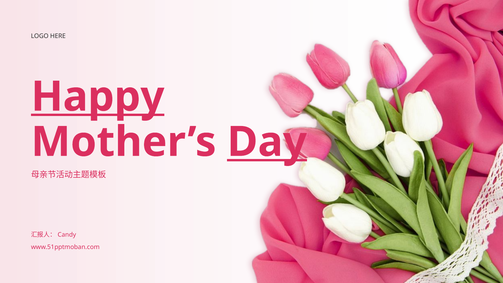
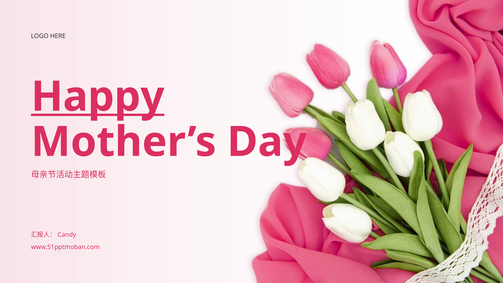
Day underline: present -> none (267, 142)
